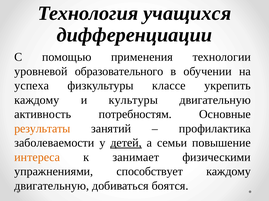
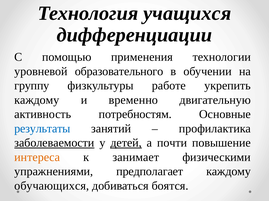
успеха: успеха -> группу (32, 86)
классе: классе -> работе (169, 86)
культуры: культуры -> временно (133, 100)
результаты colour: orange -> blue (42, 129)
заболеваемости underline: none -> present (54, 143)
семьи: семьи -> почти (172, 143)
способствует: способствует -> предполагает (150, 172)
двигательную: двигательную -> обучающихся (52, 186)
